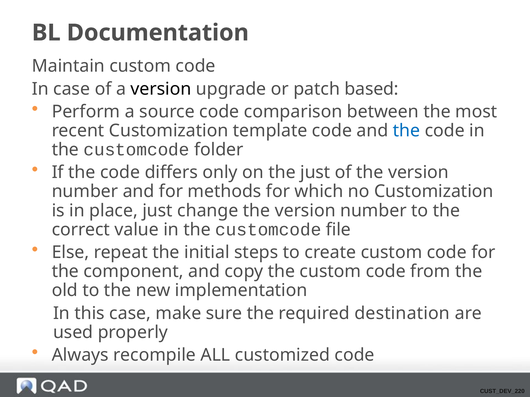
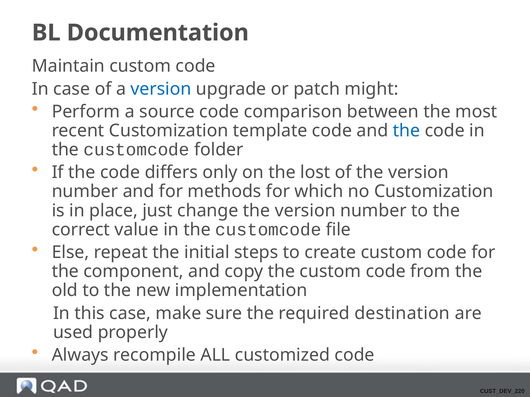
version colour: black -> blue (161, 89)
based: based -> might (372, 89)
the just: just -> lost (315, 173)
